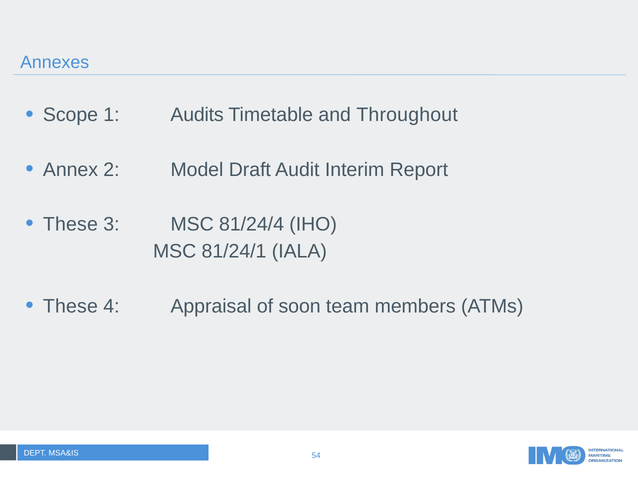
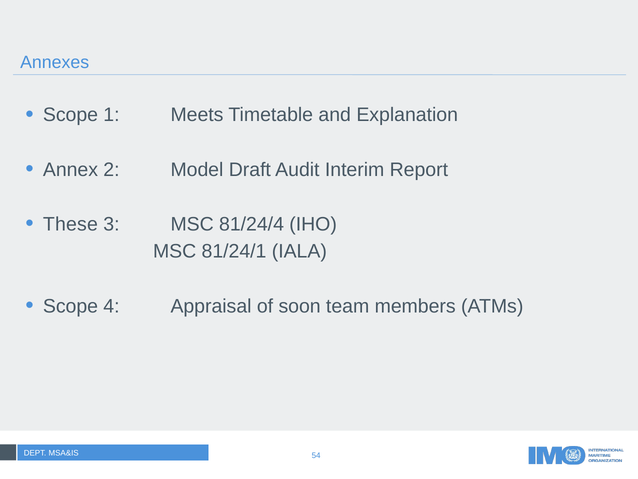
Audits: Audits -> Meets (197, 115)
Throughout: Throughout -> Explanation (407, 115)
These: These -> Scope (70, 306)
